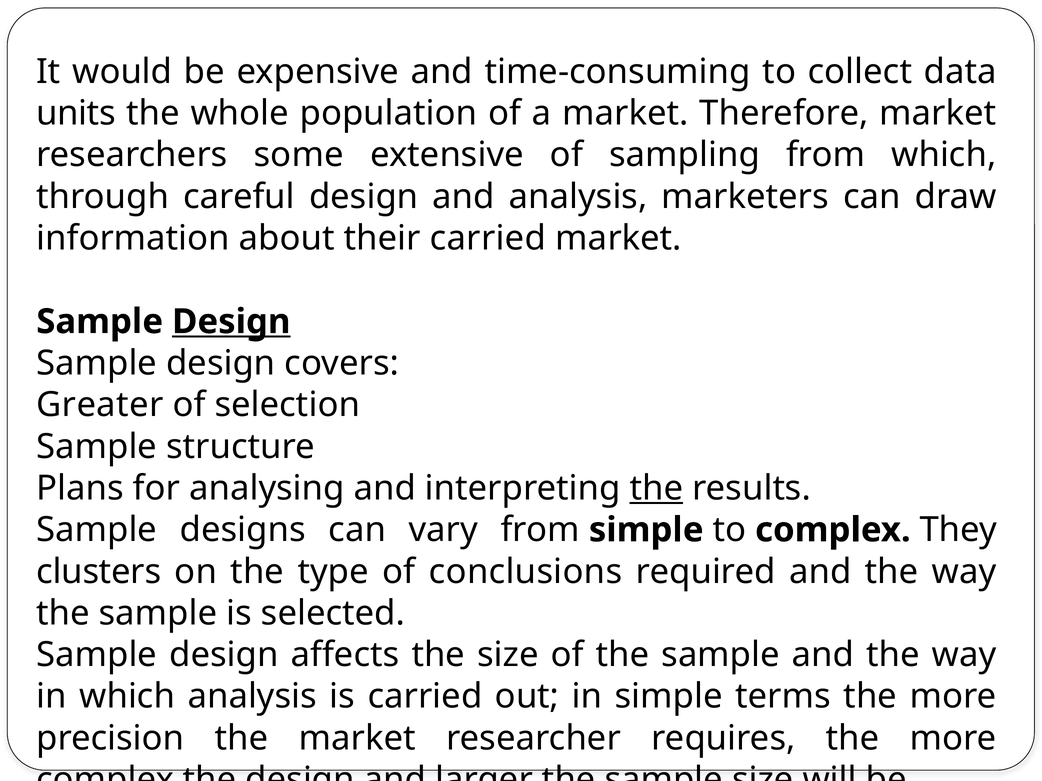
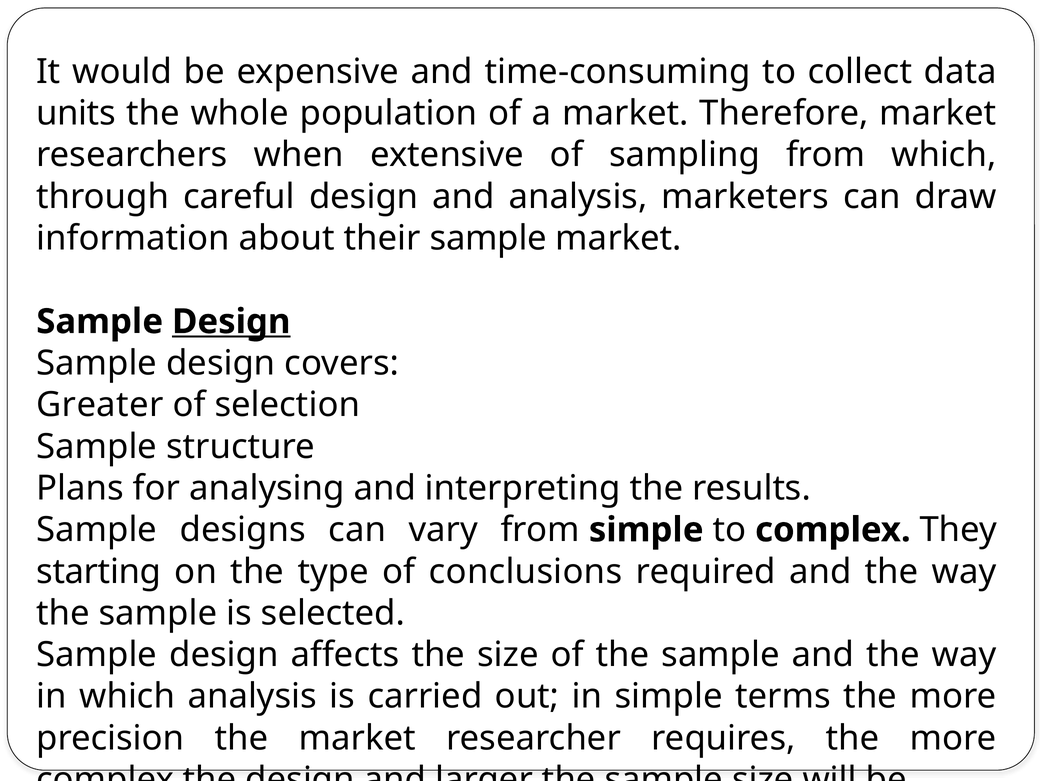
some: some -> when (299, 155)
their carried: carried -> sample (488, 238)
the underline: present -> none (656, 489)
clusters: clusters -> starting (99, 572)
